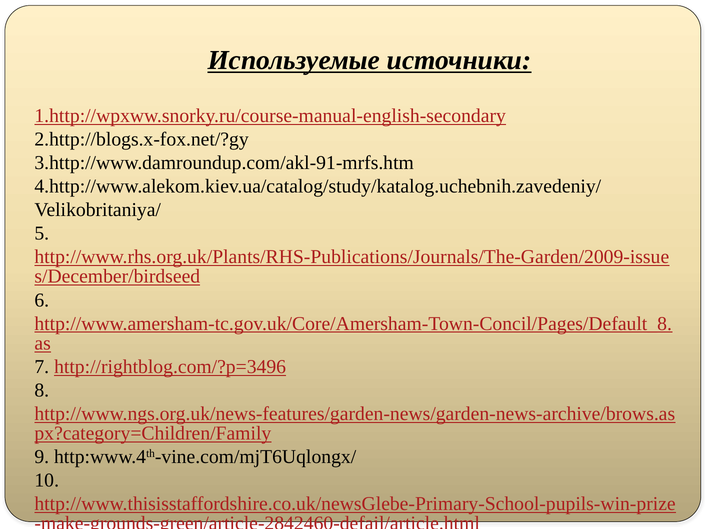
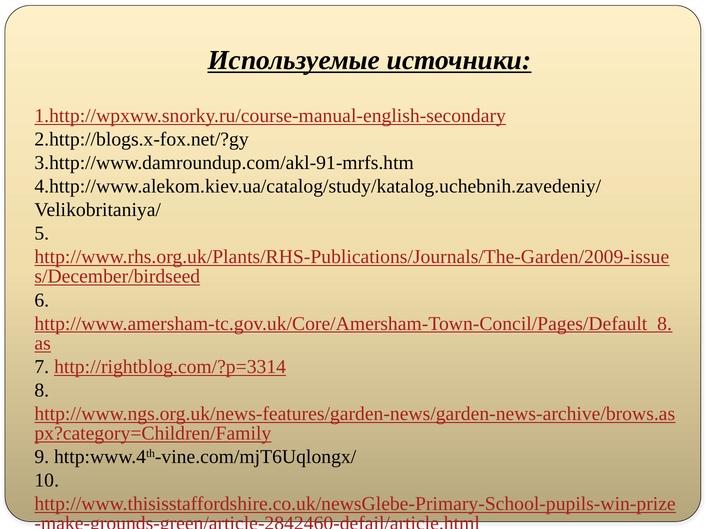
http://rightblog.com/?p=3496: http://rightblog.com/?p=3496 -> http://rightblog.com/?p=3314 (170, 367)
